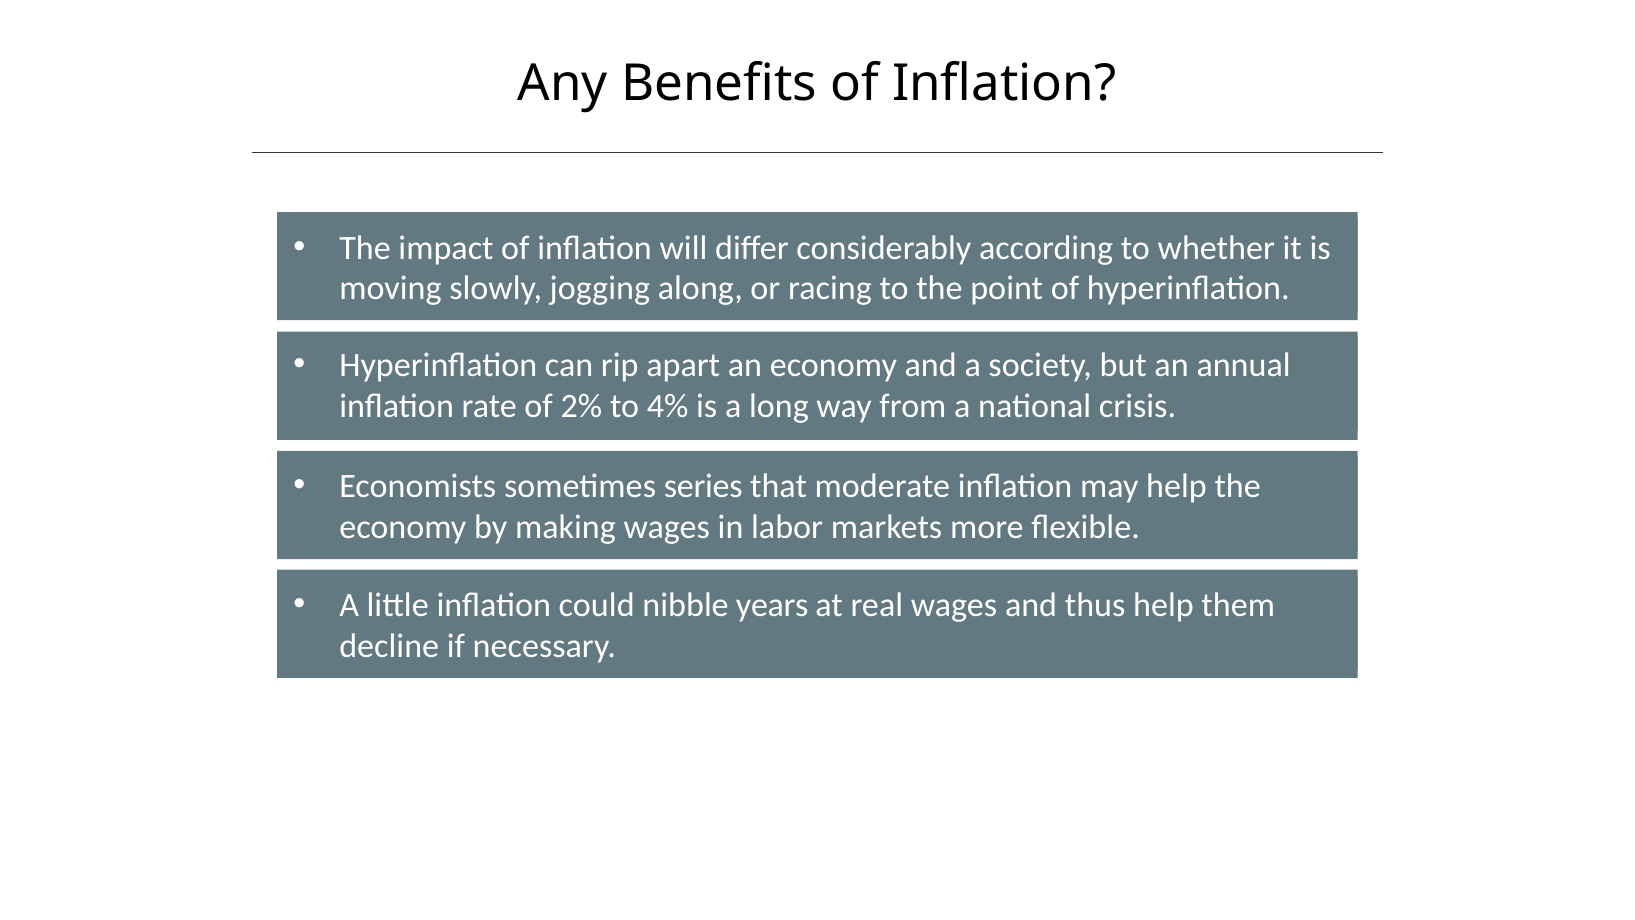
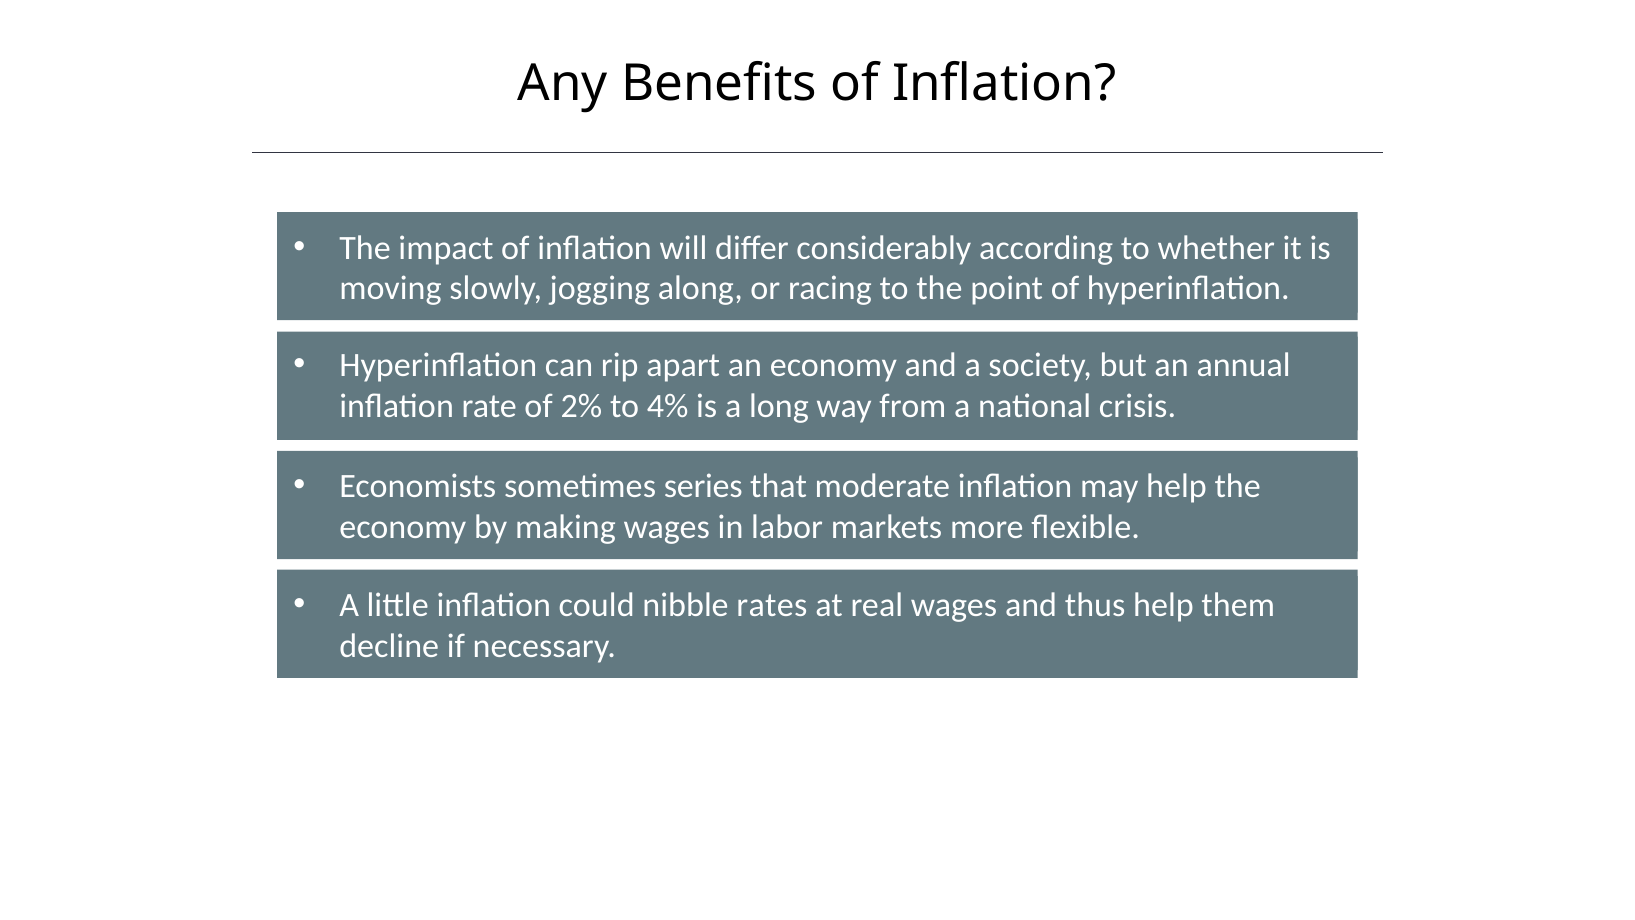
years: years -> rates (772, 605)
